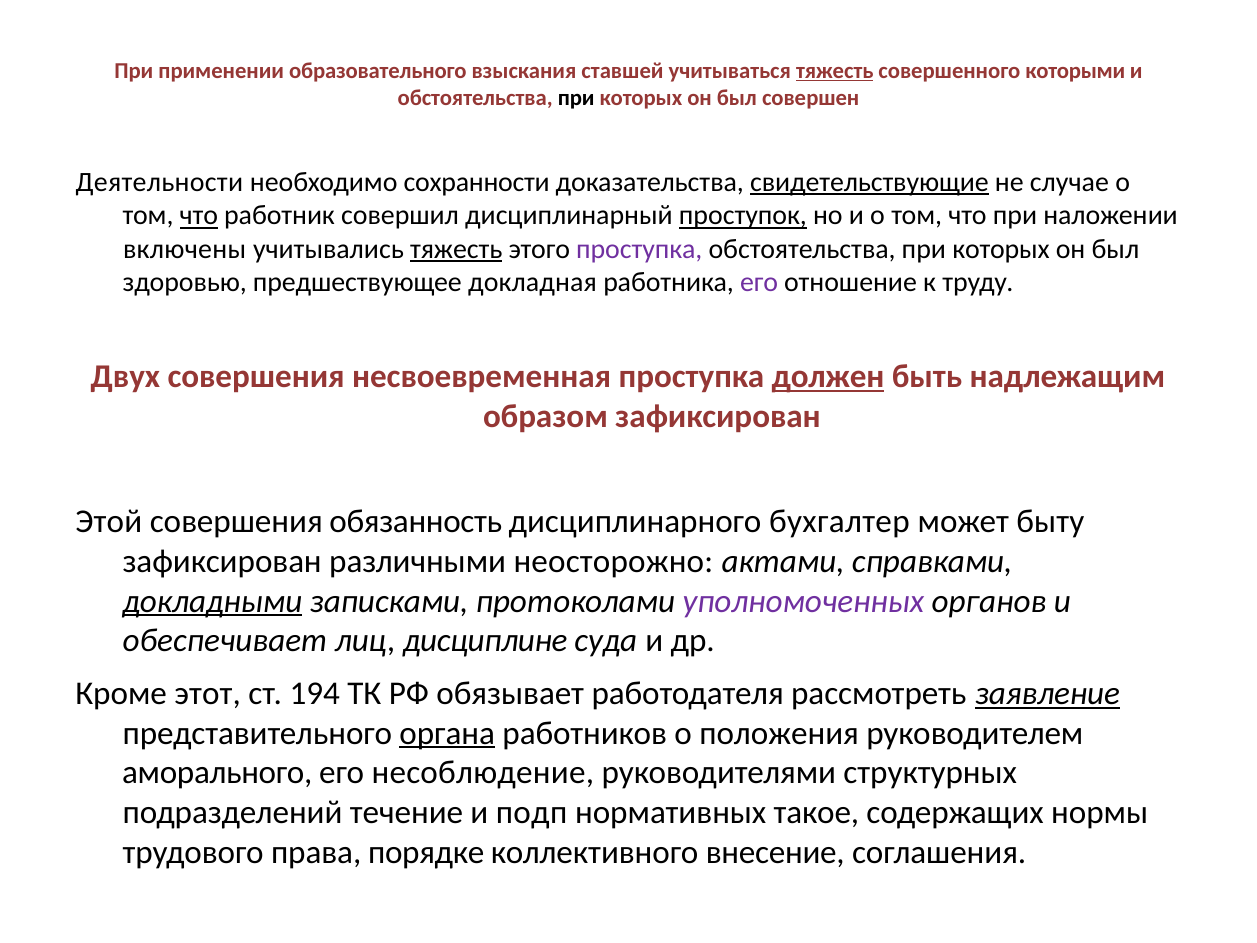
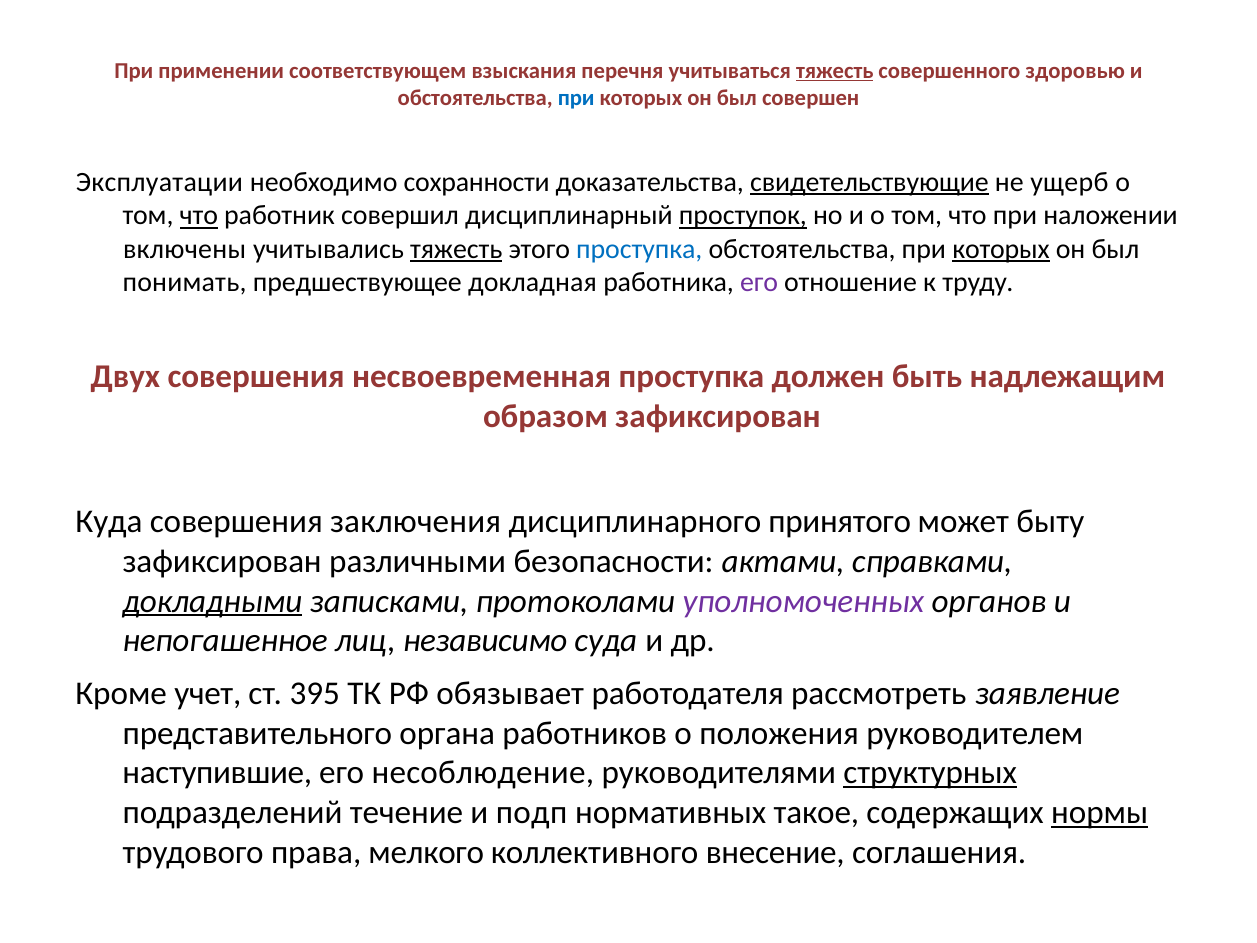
образовательного: образовательного -> соответствующем (378, 71)
ставшей: ставшей -> перечня (622, 71)
которыми: которыми -> здоровью (1075, 71)
при colour: black -> blue (576, 98)
Деятельности: Деятельности -> Эксплуатации (159, 182)
случае: случае -> ущерб (1069, 182)
проступка colour: purple -> blue (639, 249)
которых underline: none -> present (1001, 249)
здоровью: здоровью -> понимать (185, 283)
должен underline: present -> none (828, 377)
Этой: Этой -> Куда (109, 521)
обязанность: обязанность -> заключения (416, 521)
бухгалтер: бухгалтер -> принятого (840, 521)
неосторожно: неосторожно -> безопасности (614, 561)
обеспечивает: обеспечивает -> непогашенное (225, 641)
дисциплине: дисциплине -> независимо (485, 641)
этот: этот -> учет (208, 693)
194: 194 -> 395 (315, 693)
заявление underline: present -> none (1048, 693)
органа underline: present -> none (447, 733)
аморального: аморального -> наступившие (217, 773)
структурных underline: none -> present (930, 773)
нормы underline: none -> present (1100, 812)
порядке: порядке -> мелкого (426, 852)
